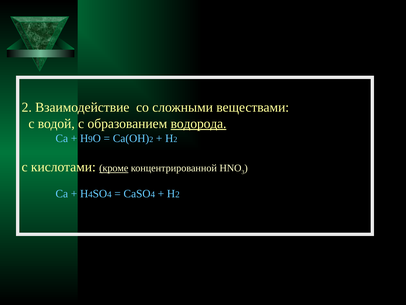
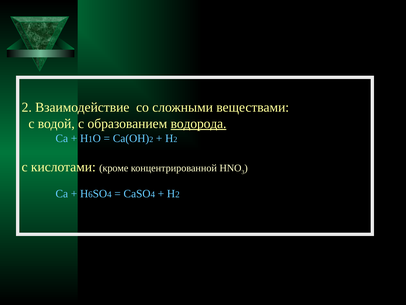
9: 9 -> 1 (91, 139)
кроме underline: present -> none (114, 168)
4: 4 -> 6 (91, 194)
